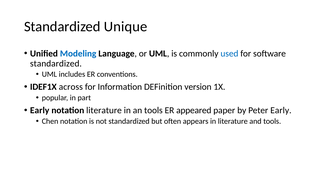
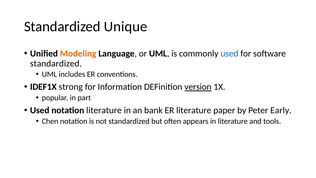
Modeling colour: blue -> orange (78, 53)
across: across -> strong (71, 87)
version underline: none -> present (198, 87)
Early: Early -> Used (40, 110)
an tools: tools -> bank (153, 110)
ER appeared: appeared -> literature (194, 110)
